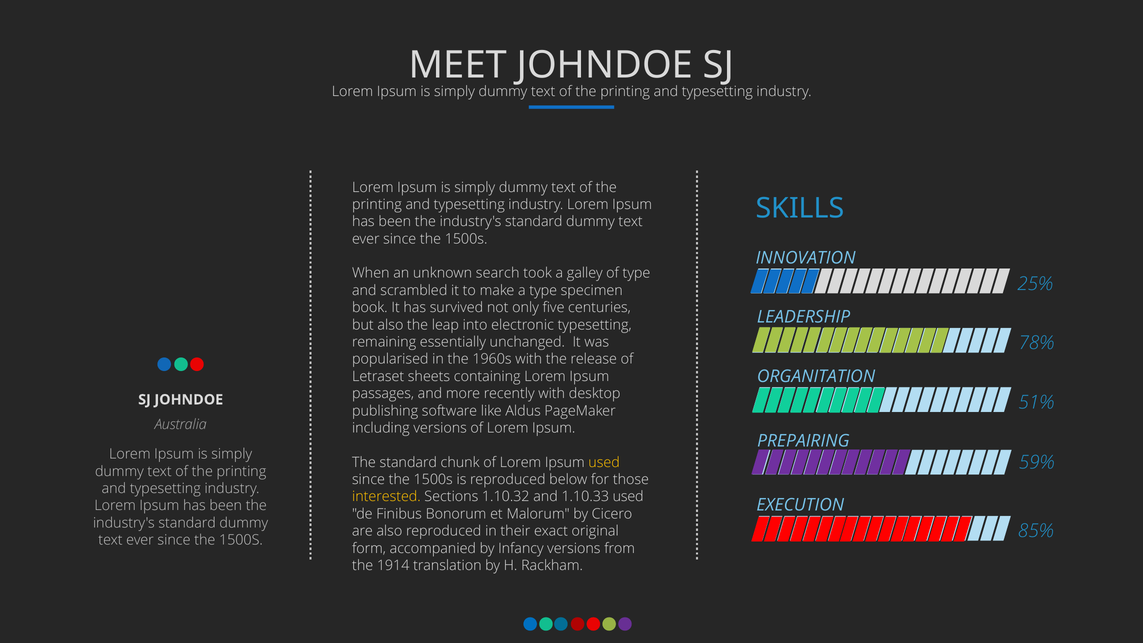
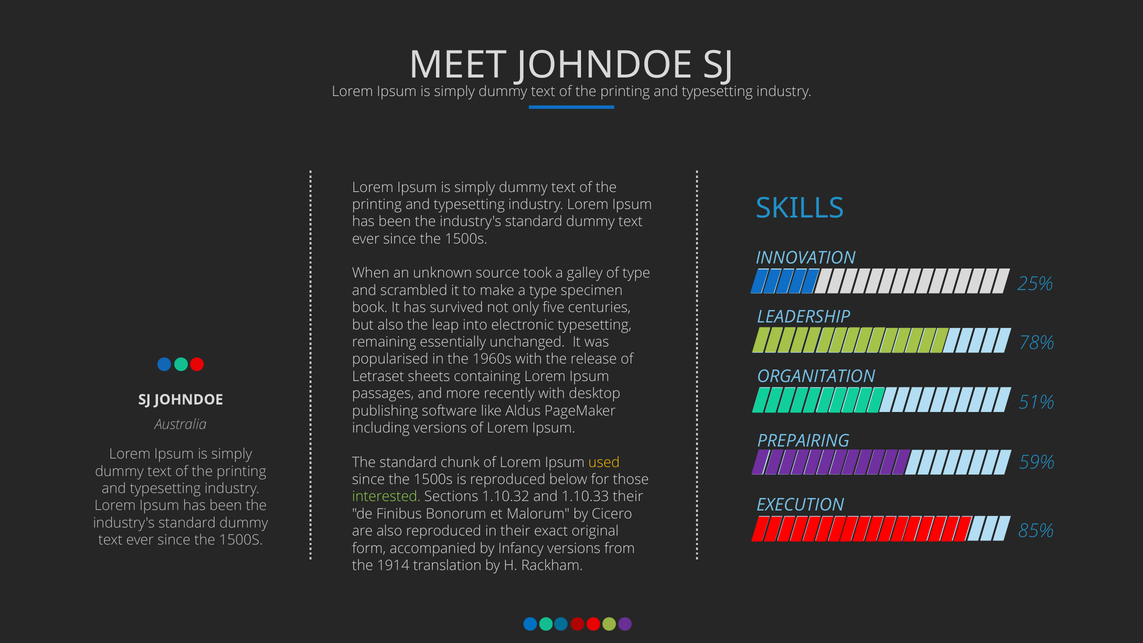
search: search -> source (498, 273)
interested colour: yellow -> light green (386, 497)
1.10.33 used: used -> their (628, 497)
